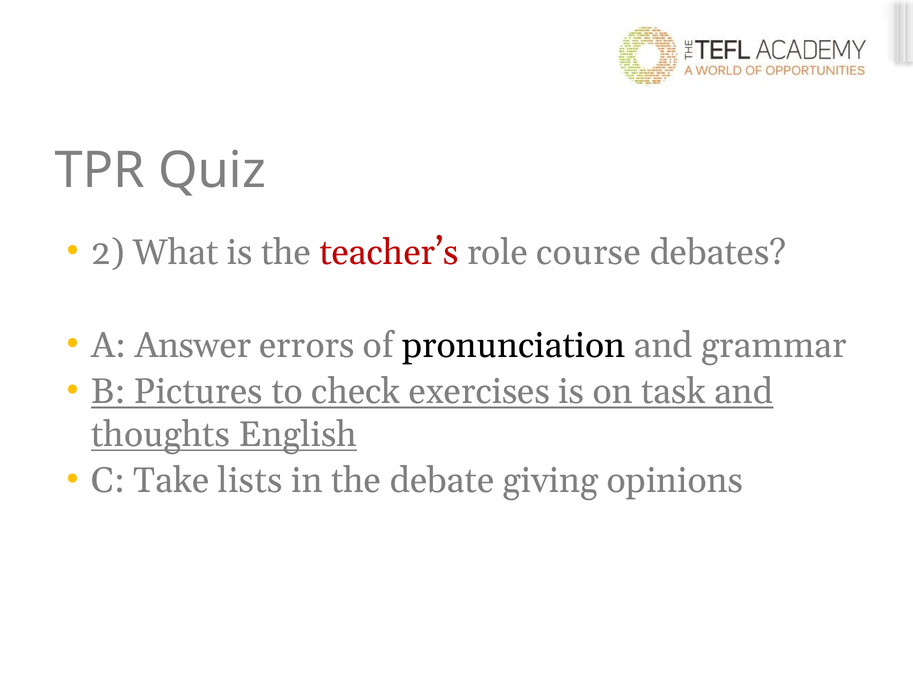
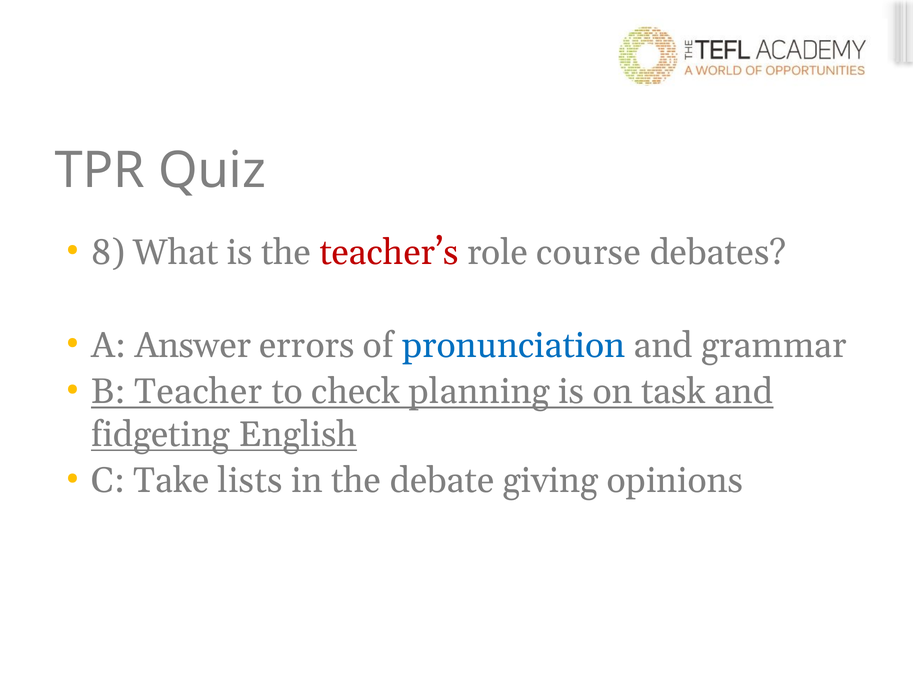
2: 2 -> 8 (108, 253)
pronunciation colour: black -> blue (514, 346)
Pictures: Pictures -> Teacher (198, 392)
exercises: exercises -> planning (479, 392)
thoughts: thoughts -> fidgeting (161, 435)
